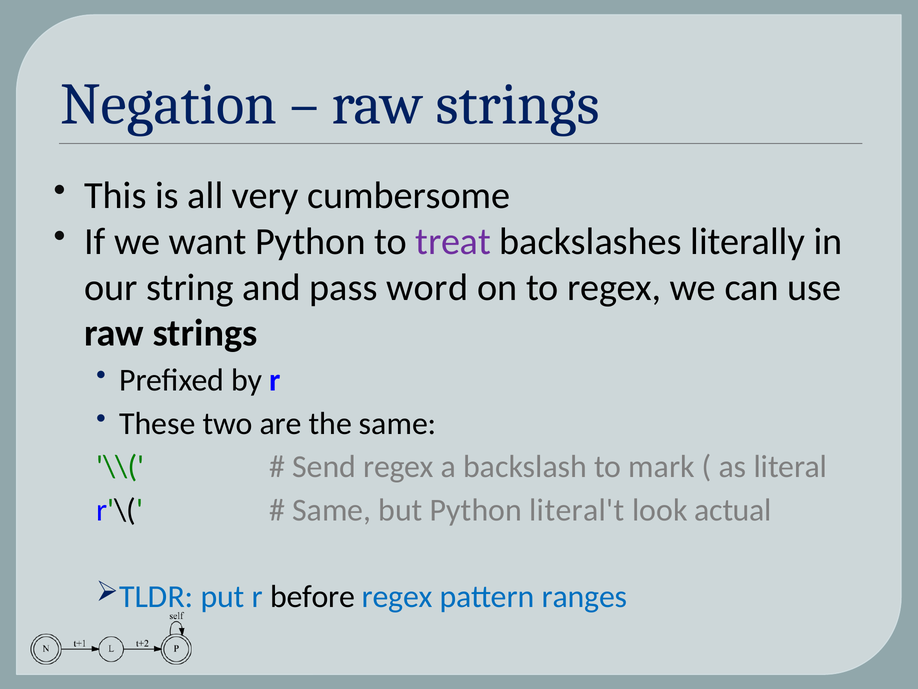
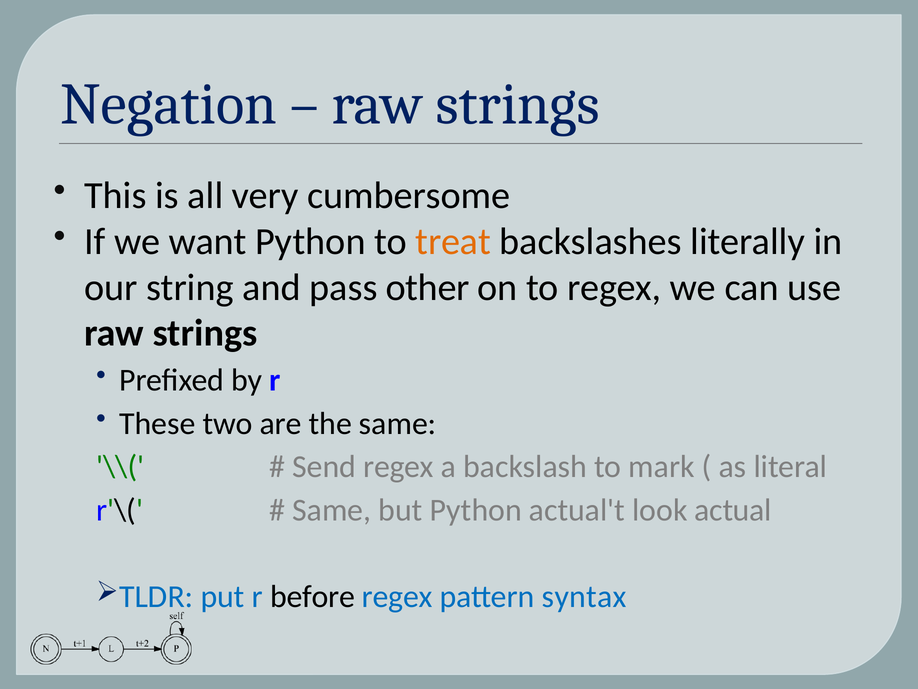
treat colour: purple -> orange (453, 241)
word: word -> other (428, 287)
literal't: literal't -> actual't (577, 510)
ranges: ranges -> syntax (584, 597)
